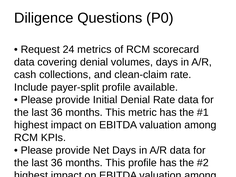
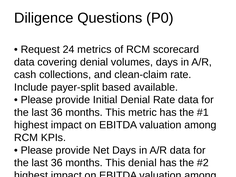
payer-split profile: profile -> based (116, 87)
This profile: profile -> denial (142, 163)
